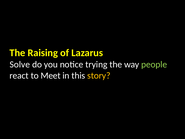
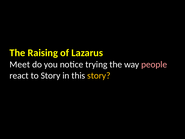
Solve: Solve -> Meet (20, 64)
people colour: light green -> pink (154, 64)
to Meet: Meet -> Story (51, 75)
